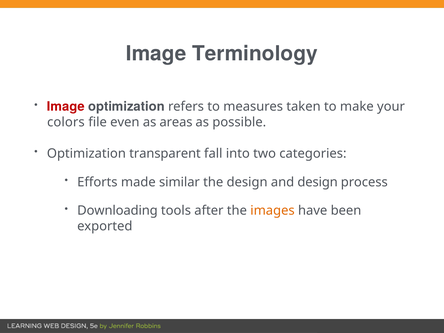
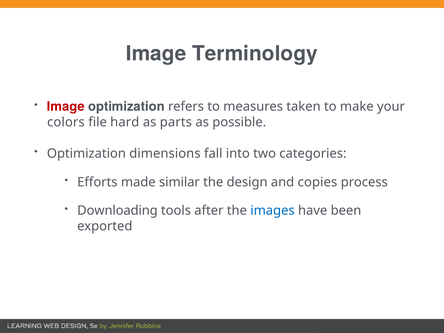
even: even -> hard (125, 122)
areas: areas -> parts (176, 122)
transparent: transparent -> dimensions (165, 153)
and design: design -> copies (317, 182)
images colour: orange -> blue (272, 211)
